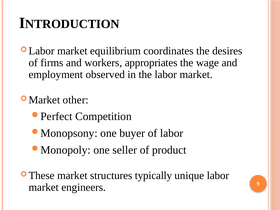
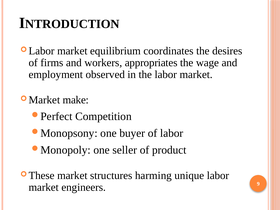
other: other -> make (76, 100)
typically: typically -> harming (153, 175)
